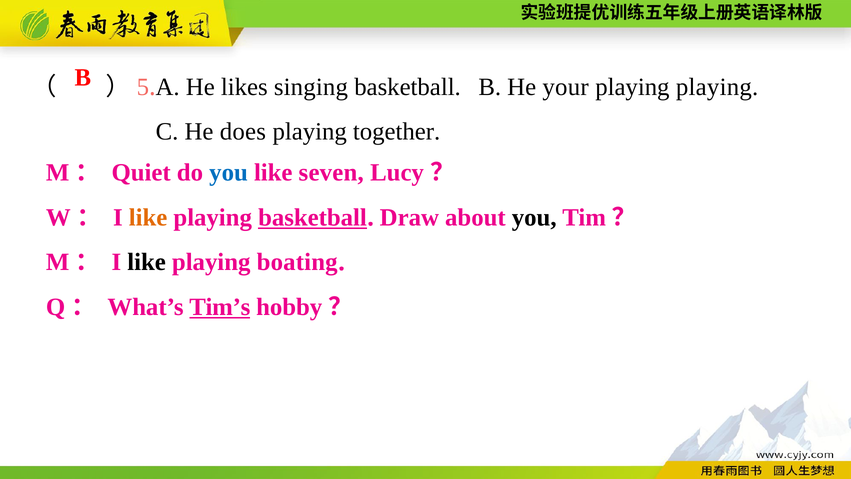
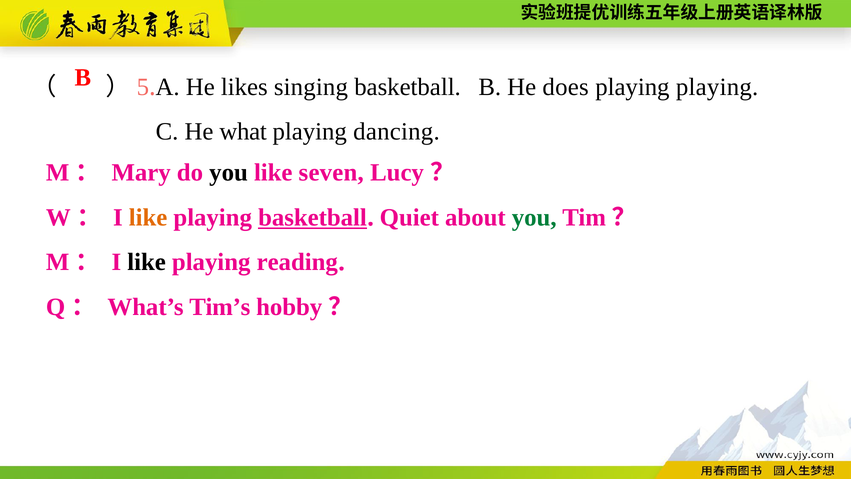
your: your -> does (566, 87)
does: does -> what (243, 132)
together: together -> dancing (396, 132)
Quiet: Quiet -> Mary (141, 173)
you colour: blue -> black (229, 173)
Draw: Draw -> Quiet (409, 217)
you colour: black -> green (534, 217)
boating: boating -> reading (297, 262)
Tim’s underline: present -> none (220, 307)
